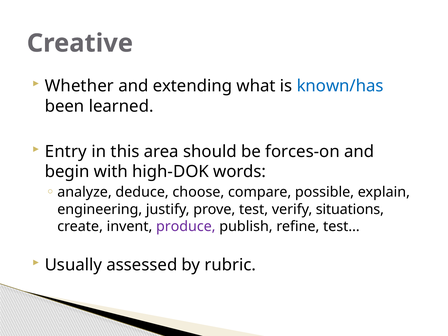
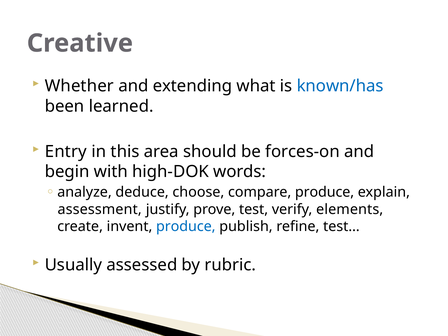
compare possible: possible -> produce (325, 192)
engineering: engineering -> assessment (100, 209)
situations: situations -> elements (350, 209)
produce colour: purple -> blue (186, 227)
